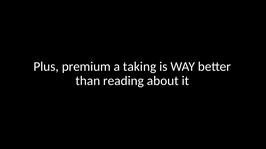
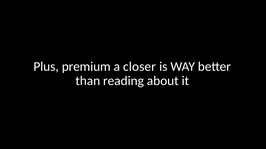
taking: taking -> closer (140, 67)
